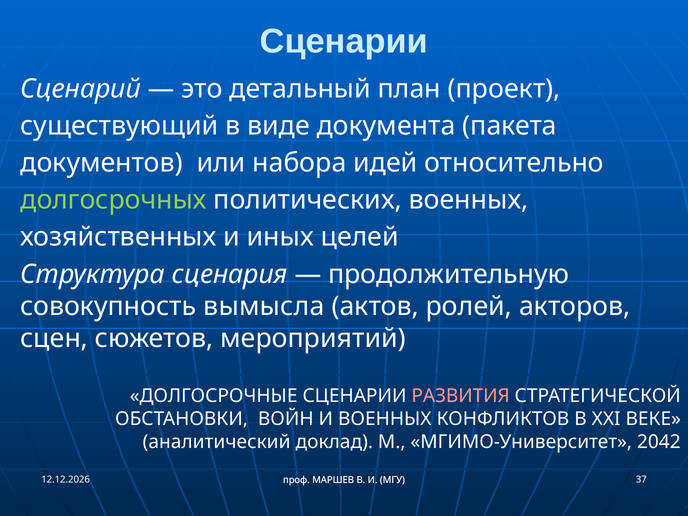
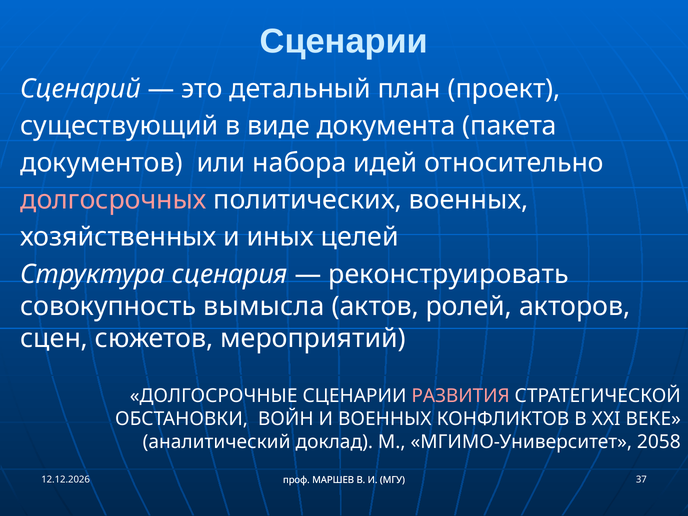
долгосрочных colour: light green -> pink (113, 200)
продолжительную: продолжительную -> реконструировать (449, 274)
2042: 2042 -> 2058 (659, 442)
